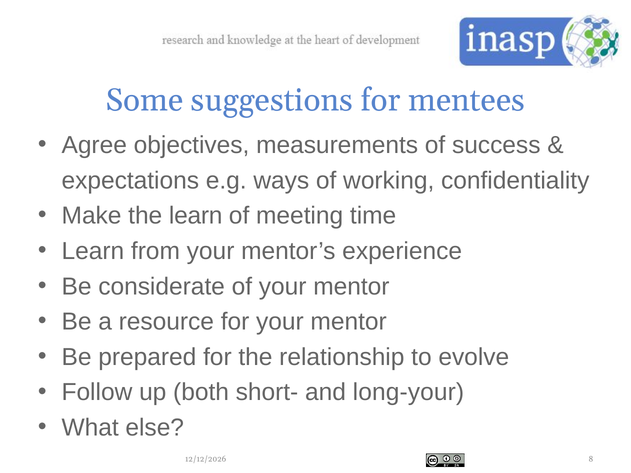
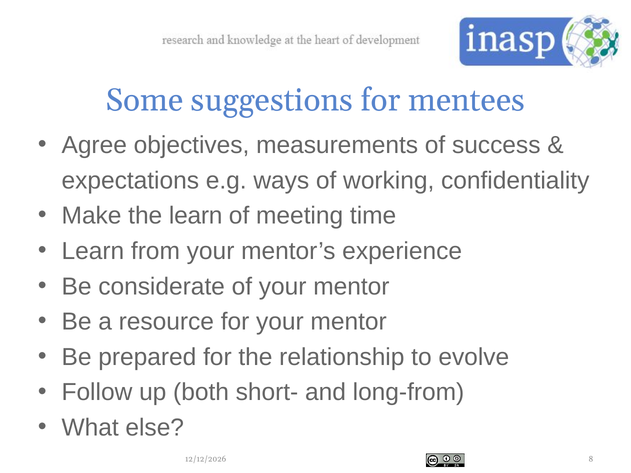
long-your: long-your -> long-from (408, 393)
